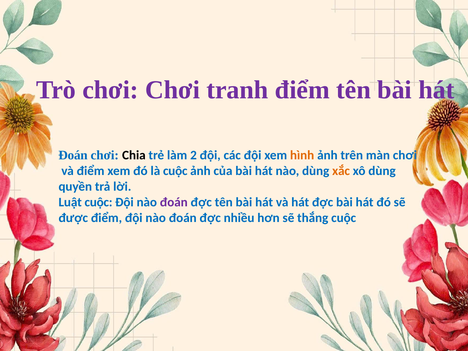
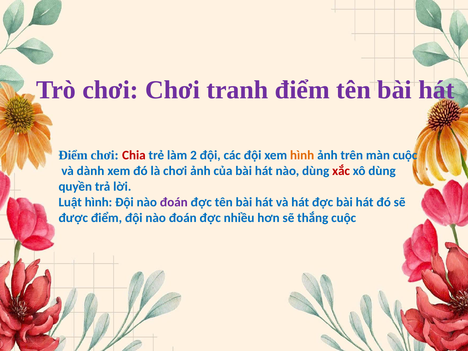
Đoán: Đoán -> Điểm (73, 155)
Chia colour: black -> red (134, 155)
màn chơi: chơi -> cuộc (405, 155)
và điểm: điểm -> dành (91, 171)
là cuộc: cuộc -> chơi (175, 171)
xắc colour: orange -> red (341, 171)
Luật cuộc: cuộc -> hình (98, 202)
